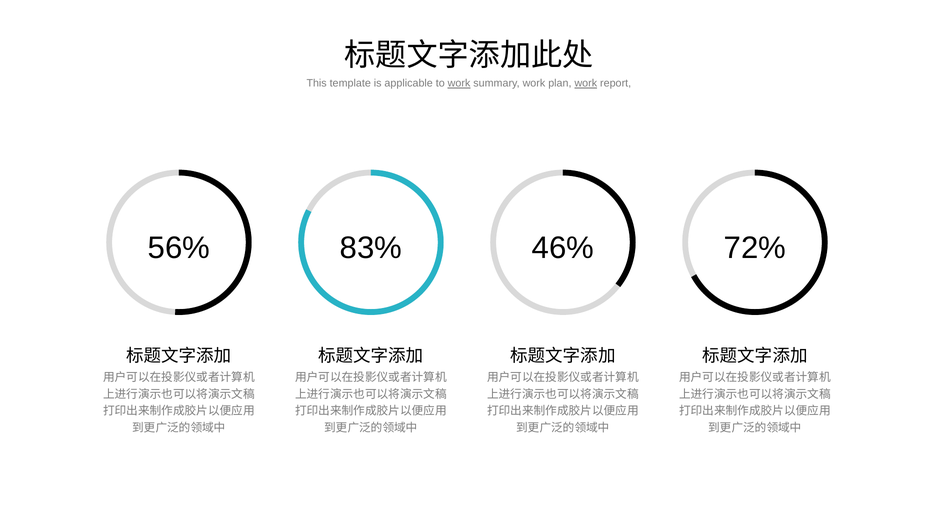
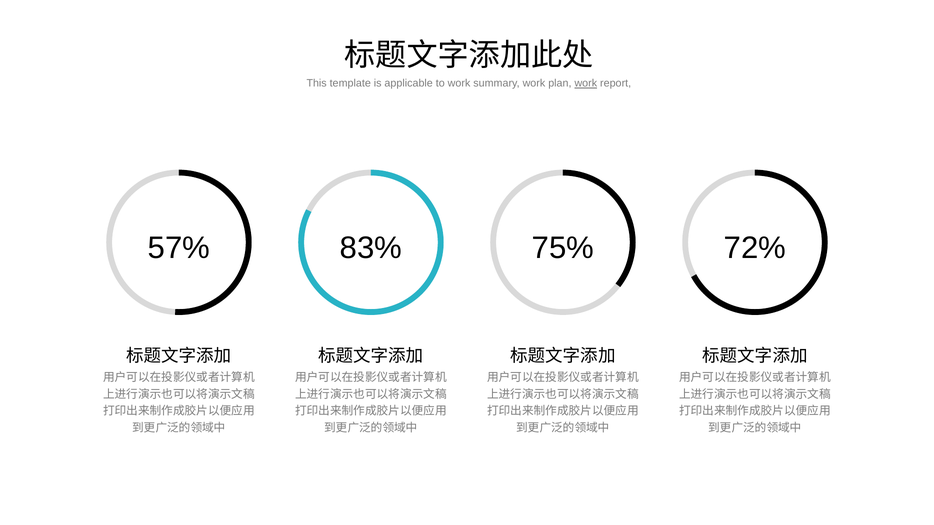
work underline: present -> none (459, 83)
56%: 56% -> 57% (179, 248)
46%: 46% -> 75% (563, 248)
